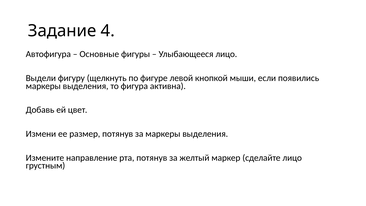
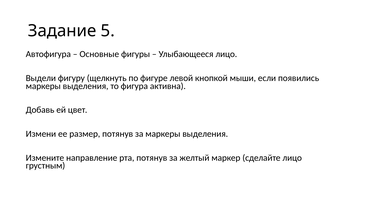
4: 4 -> 5 (108, 31)
